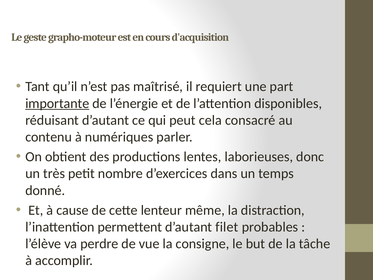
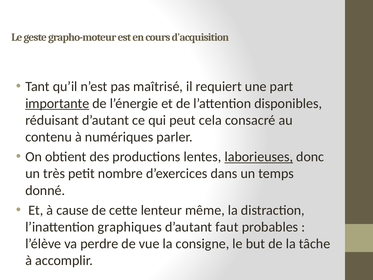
laborieuses underline: none -> present (259, 157)
permettent: permettent -> graphiques (130, 227)
filet: filet -> faut (227, 227)
